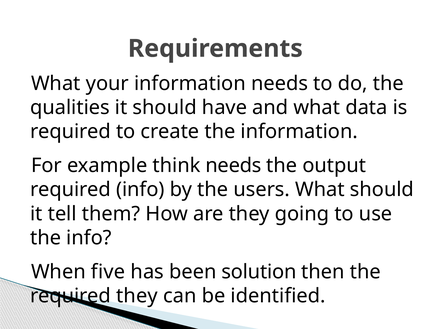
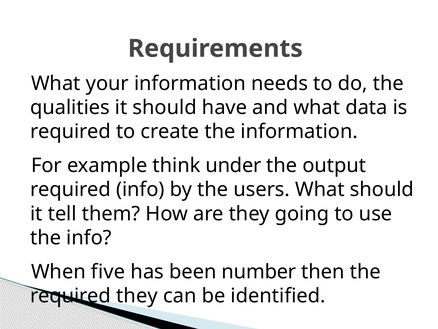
think needs: needs -> under (234, 165)
solution: solution -> number (259, 271)
